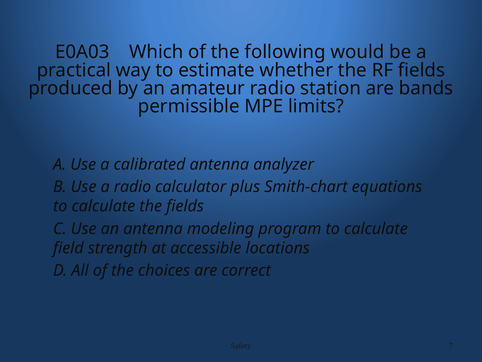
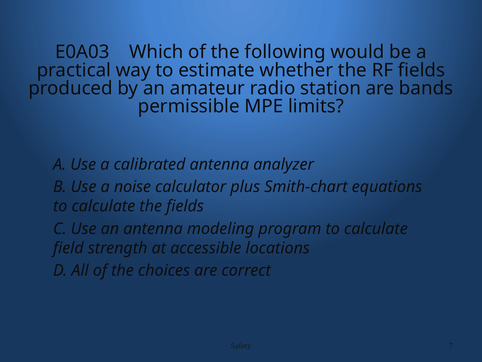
a radio: radio -> noise (132, 187)
